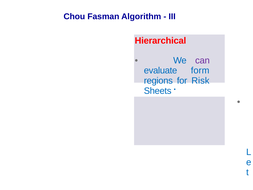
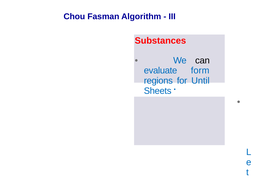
Hierarchical: Hierarchical -> Substances (160, 41)
can colour: purple -> black (202, 60)
Risk: Risk -> Until (200, 81)
